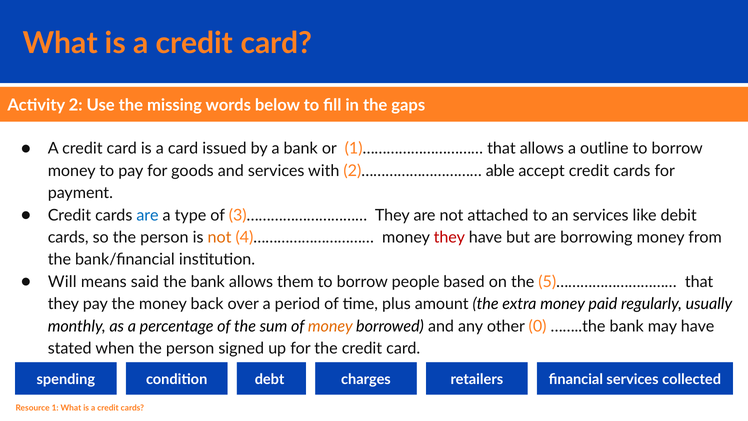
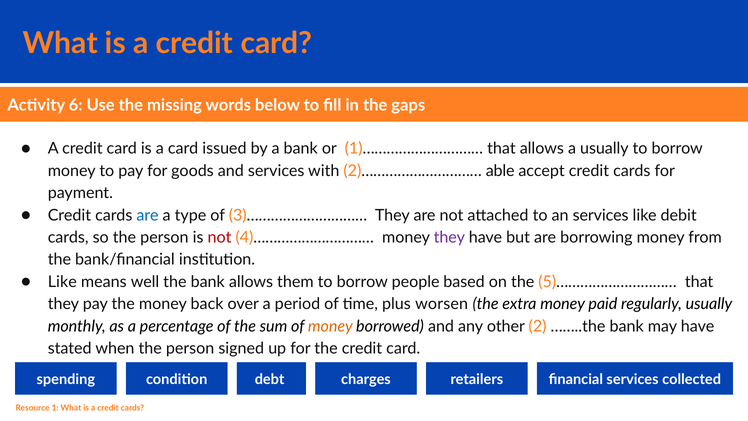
2: 2 -> 6 (76, 105)
a outline: outline -> usually (604, 148)
not colour: orange -> red (220, 237)
they colour: red -> purple (449, 237)
Will: Will -> Like (62, 282)
said: said -> well (145, 282)
amount: amount -> worsen (442, 304)
0: 0 -> 2 (538, 326)
